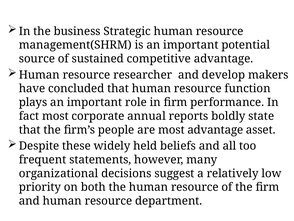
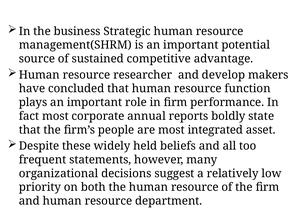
most advantage: advantage -> integrated (215, 130)
